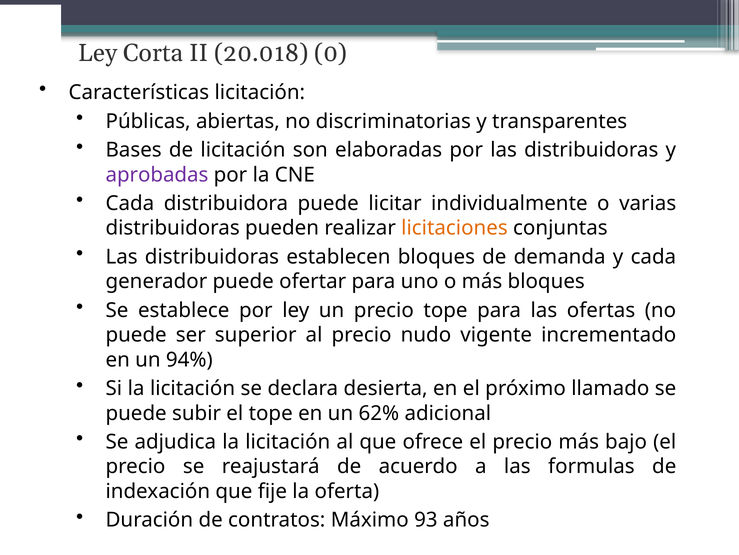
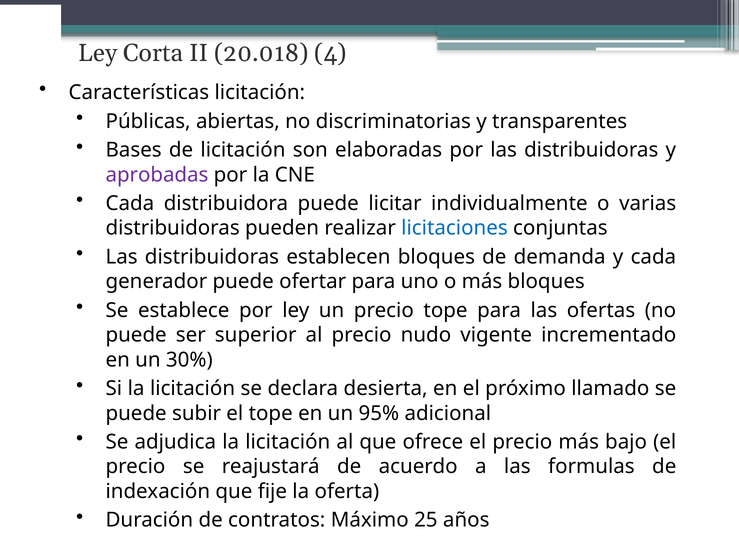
0: 0 -> 4 (331, 53)
licitaciones colour: orange -> blue (454, 228)
94%: 94% -> 30% (189, 359)
62%: 62% -> 95% (379, 413)
93: 93 -> 25 (426, 519)
